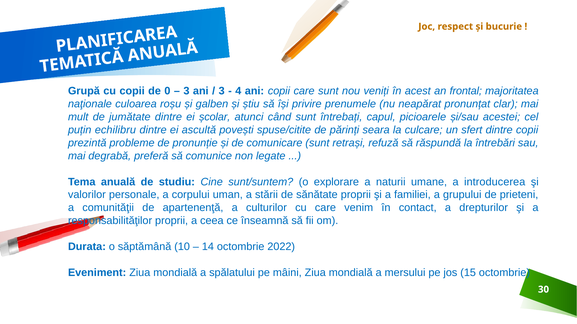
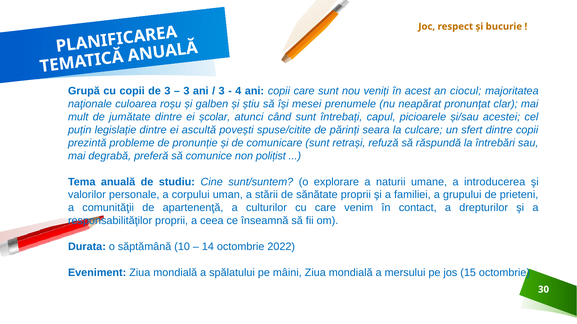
de 0: 0 -> 3 (167, 91)
frontal: frontal -> ciocul (466, 91)
privire: privire -> mesei (307, 104)
echilibru: echilibru -> legislație (116, 130)
legate: legate -> polițist (271, 156)
